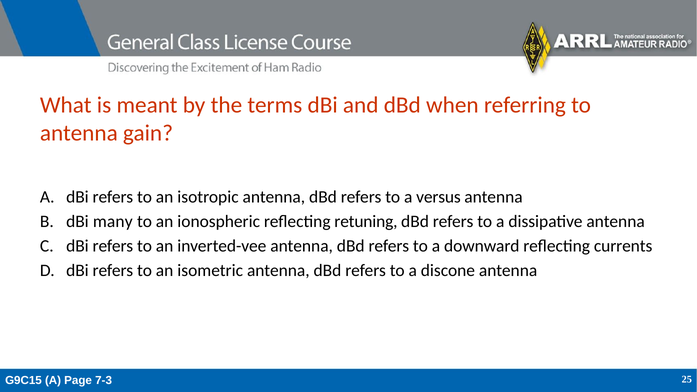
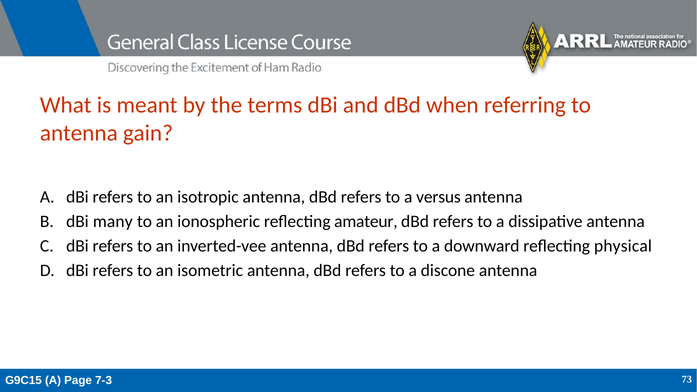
retuning: retuning -> amateur (366, 222)
currents: currents -> physical (623, 246)
25: 25 -> 73 (687, 380)
